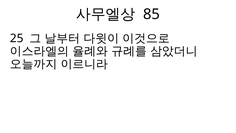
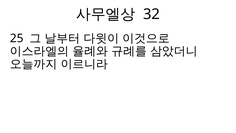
85: 85 -> 32 (151, 14)
